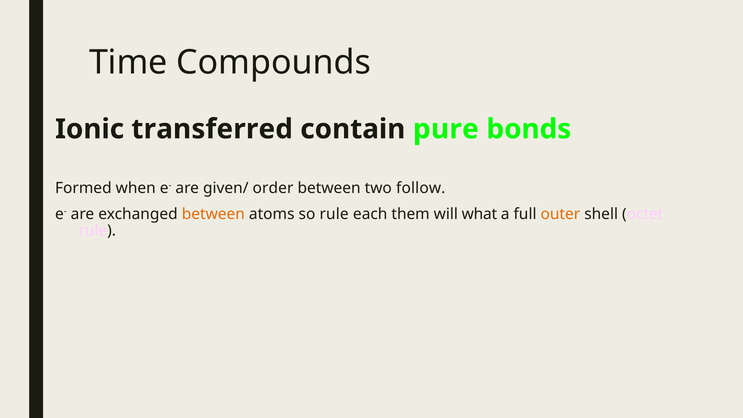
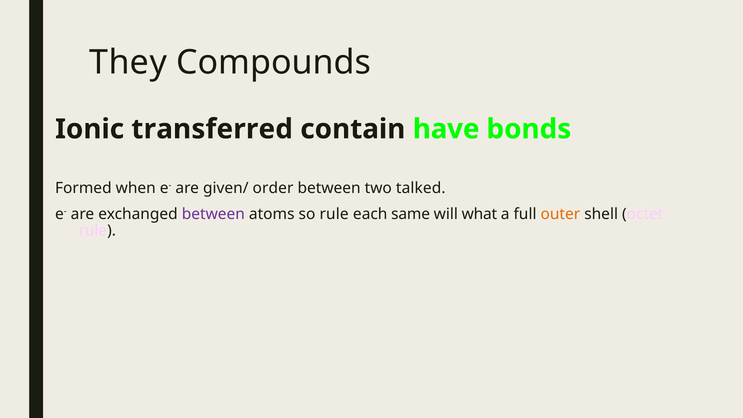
Time: Time -> They (128, 62)
pure: pure -> have (446, 129)
follow: follow -> talked (421, 188)
between colour: orange -> purple (213, 214)
them: them -> same (411, 214)
